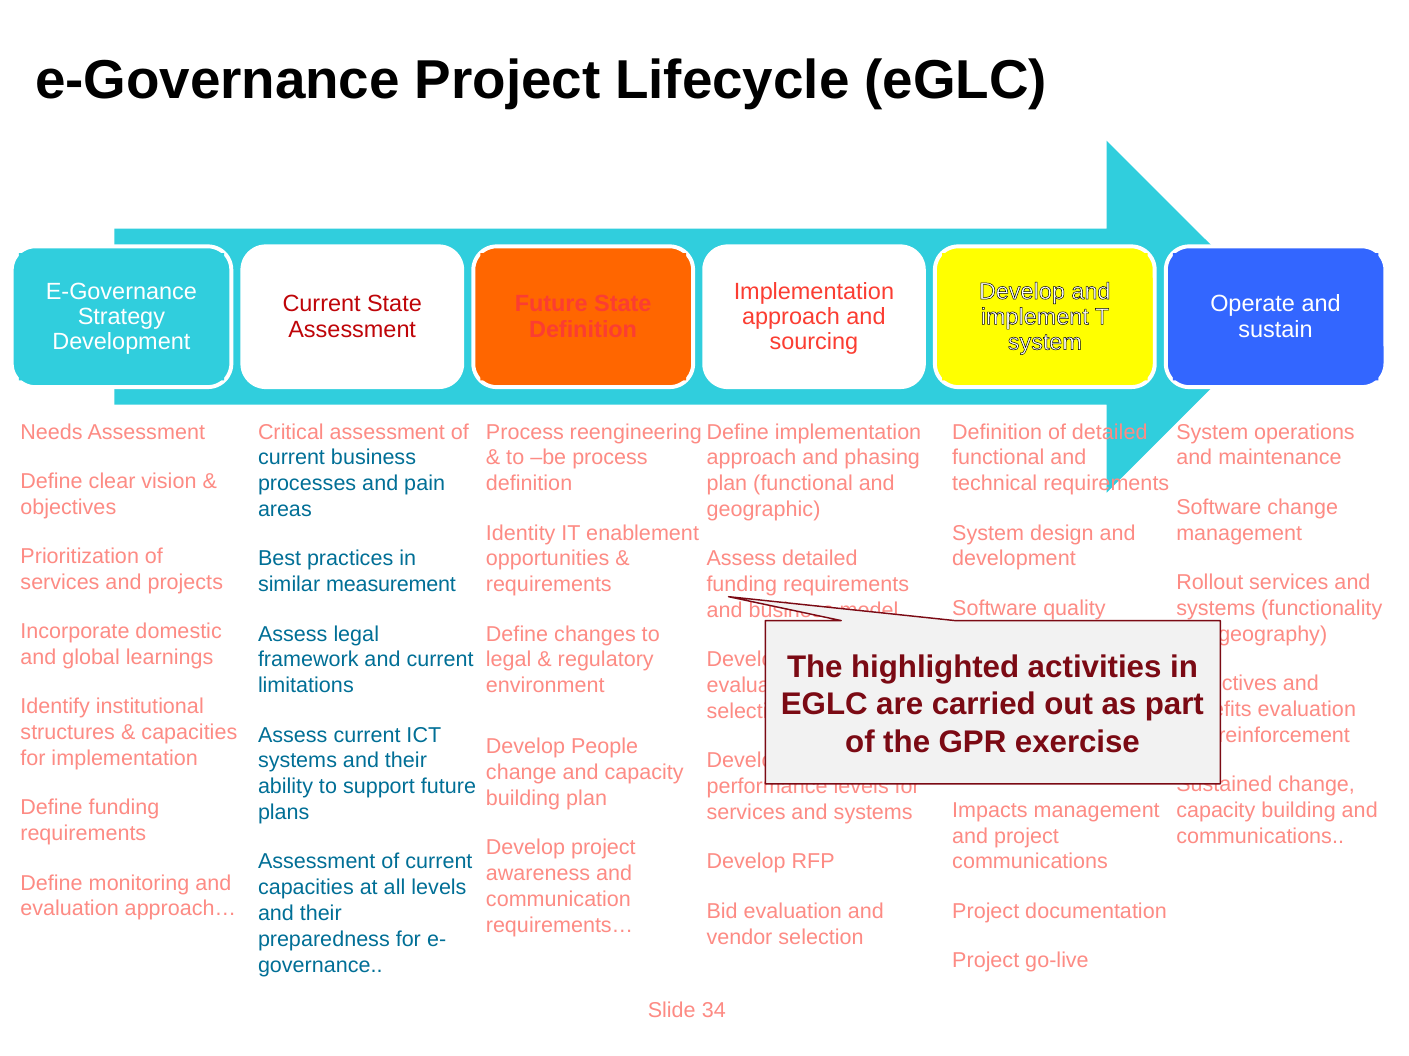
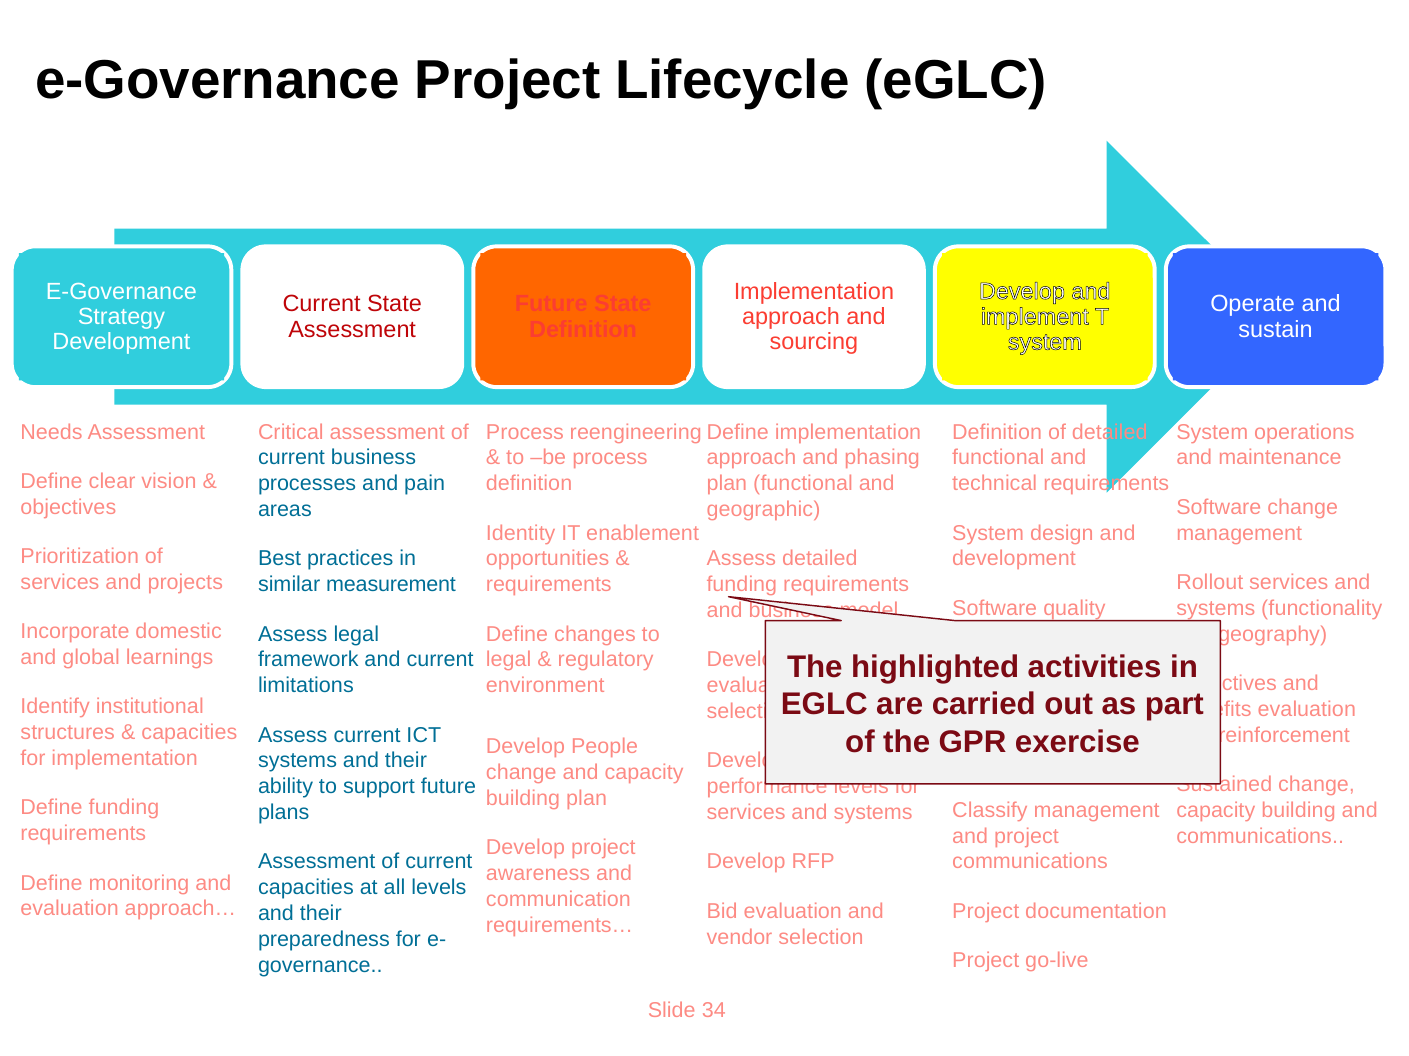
Impacts: Impacts -> Classify (990, 811)
